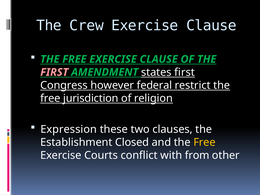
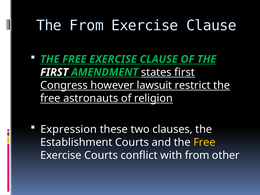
The Crew: Crew -> From (87, 26)
FIRST colour: pink -> white (54, 72)
federal: federal -> lawsuit (154, 85)
jurisdiction: jurisdiction -> astronauts (91, 98)
Establishment Closed: Closed -> Courts (132, 142)
